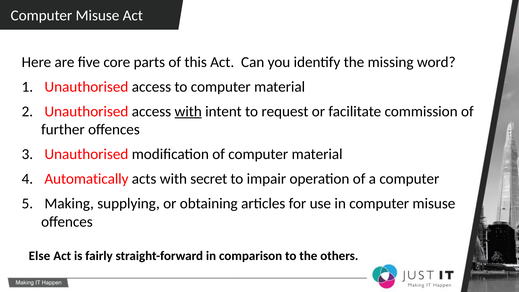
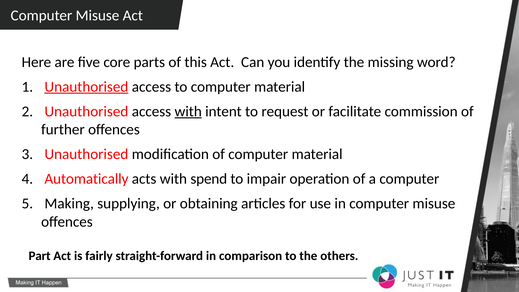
Unauthorised underline: none -> present (86, 87)
secret: secret -> spend (209, 179)
Else: Else -> Part (40, 256)
